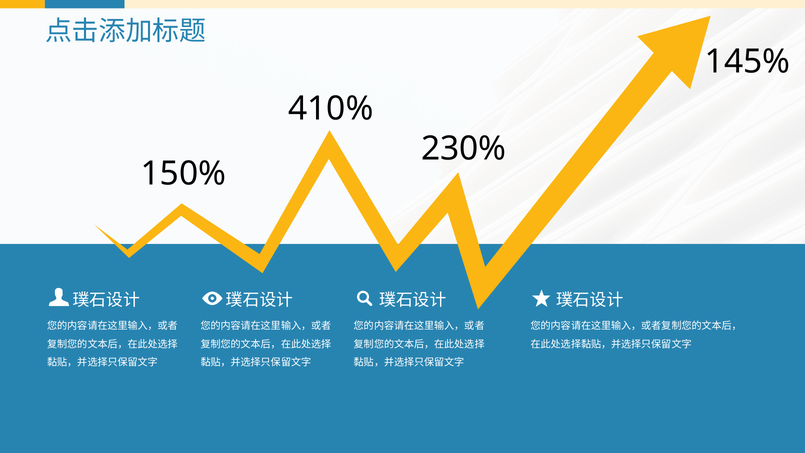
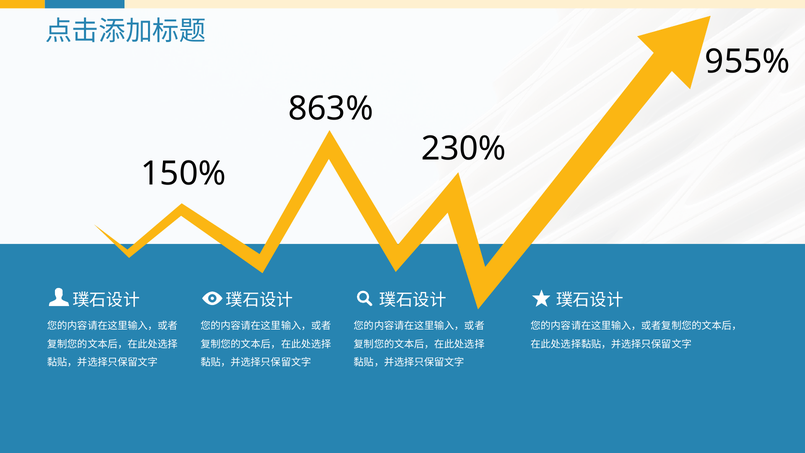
145%: 145% -> 955% (748, 62)
410%: 410% -> 863% (331, 109)
